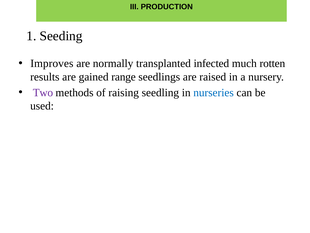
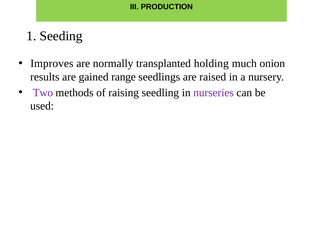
infected: infected -> holding (211, 63)
rotten: rotten -> onion (272, 63)
nurseries colour: blue -> purple (214, 92)
